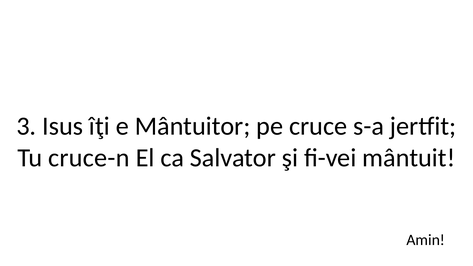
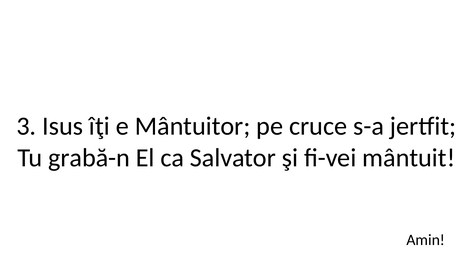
cruce-n: cruce-n -> grabă-n (89, 158)
